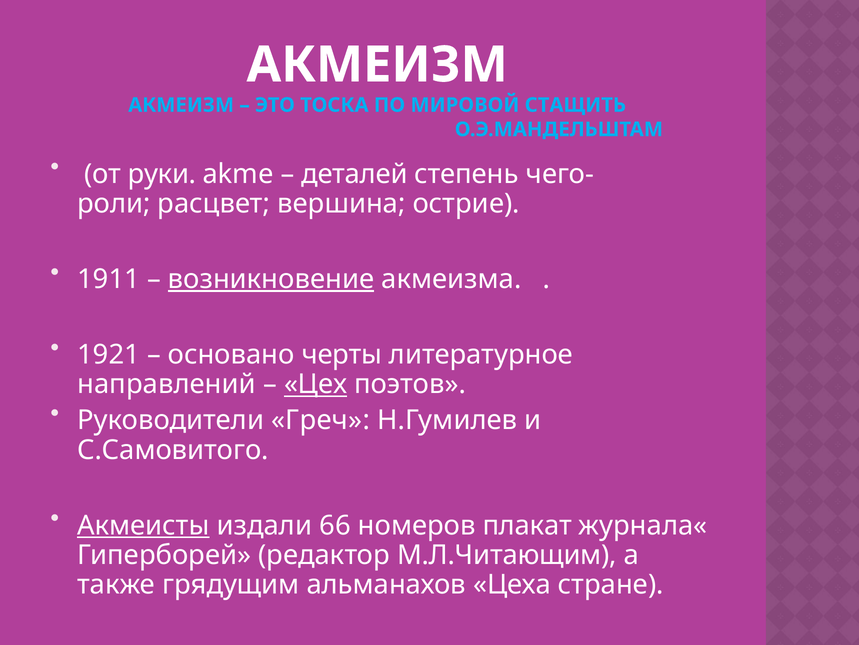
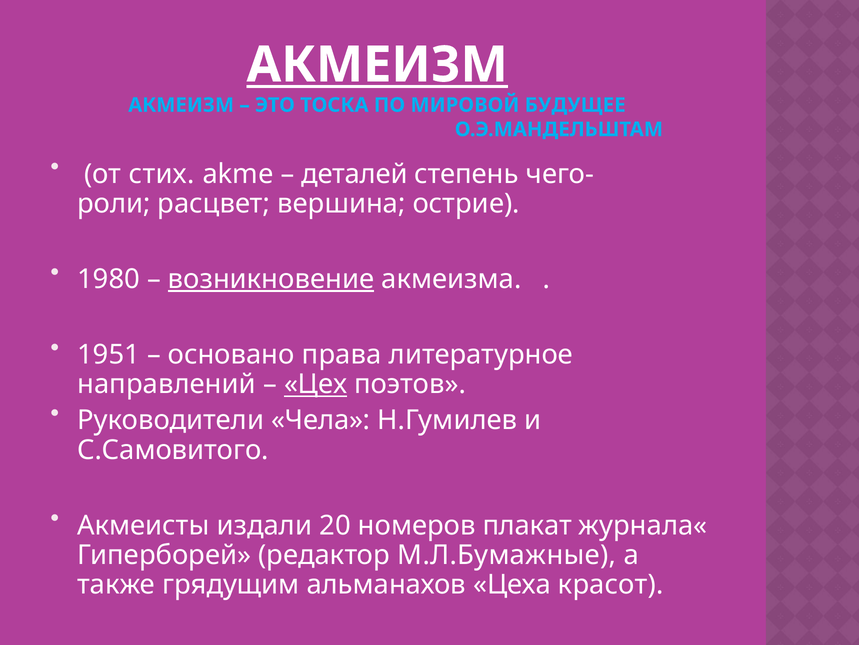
АКМЕИЗМ underline: none -> present (377, 65)
СТАЩИТЬ: СТАЩИТЬ -> БУДУЩЕЕ (575, 105)
руки: руки -> стих (162, 174)
1911: 1911 -> 1980 (109, 279)
1921: 1921 -> 1951 (109, 354)
черты: черты -> права (342, 354)
Греч: Греч -> Чела (321, 420)
Акмеисты underline: present -> none (143, 525)
66: 66 -> 20 (335, 525)
М.Л.Читающим: М.Л.Читающим -> М.Л.Бумажные (507, 555)
стране: стране -> красот (611, 584)
